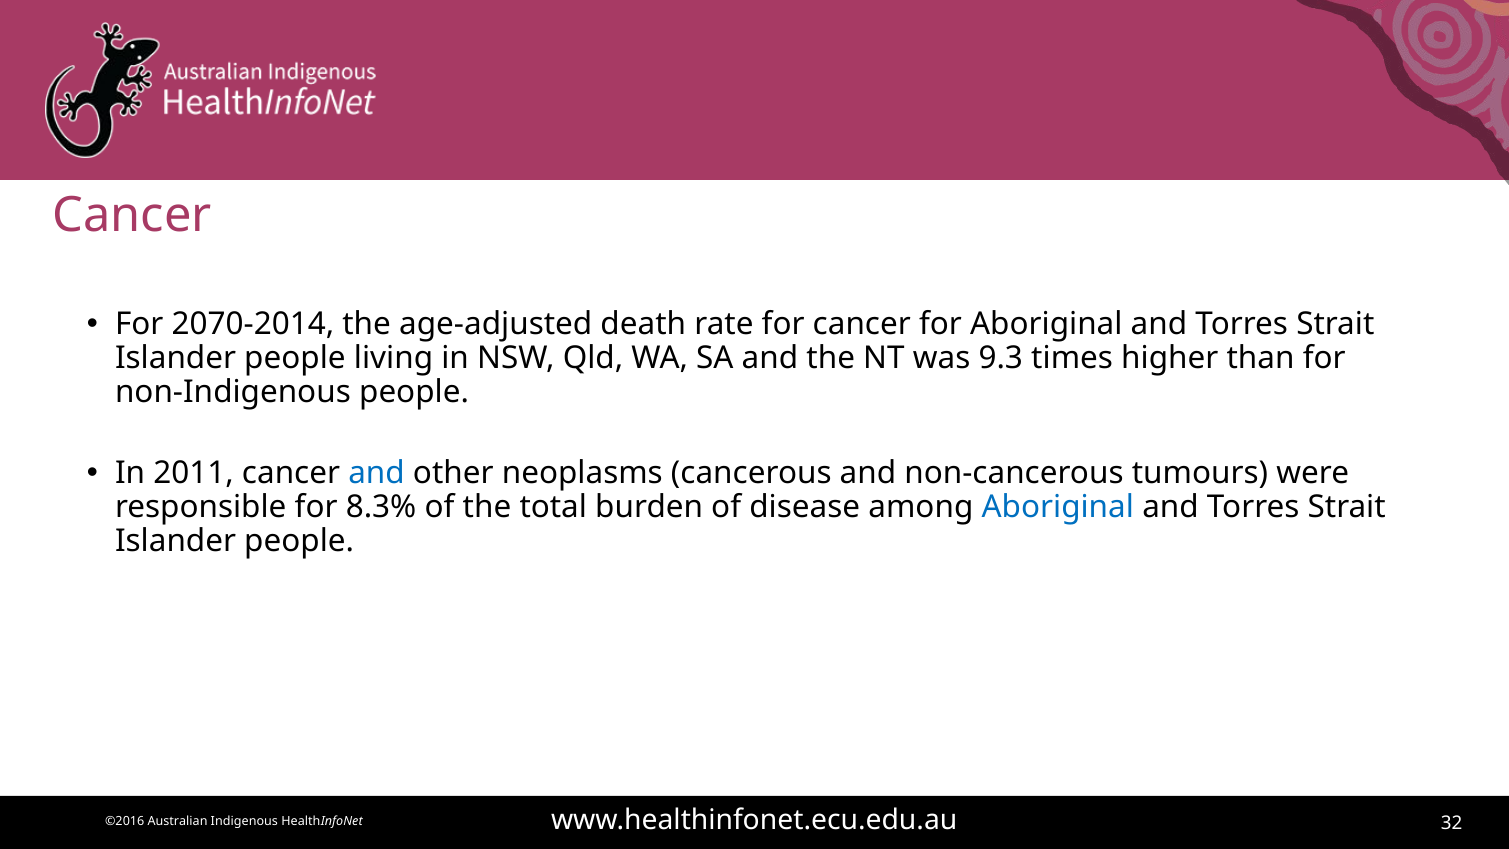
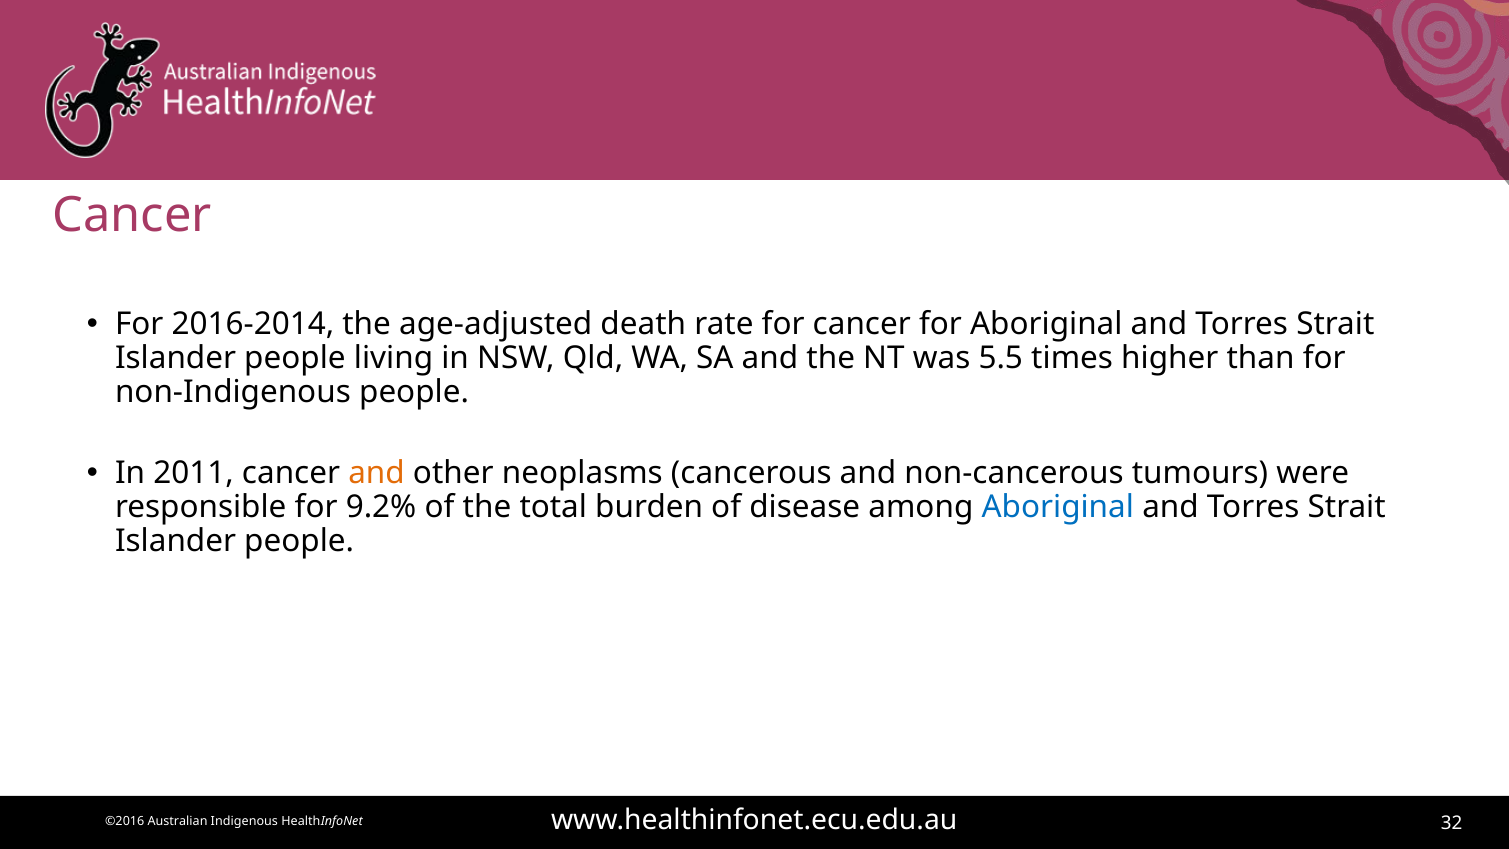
2070-2014: 2070-2014 -> 2016-2014 (253, 324)
9.3: 9.3 -> 5.5 (1001, 358)
and colour: blue -> orange (377, 473)
8.3%: 8.3% -> 9.2% (381, 507)
